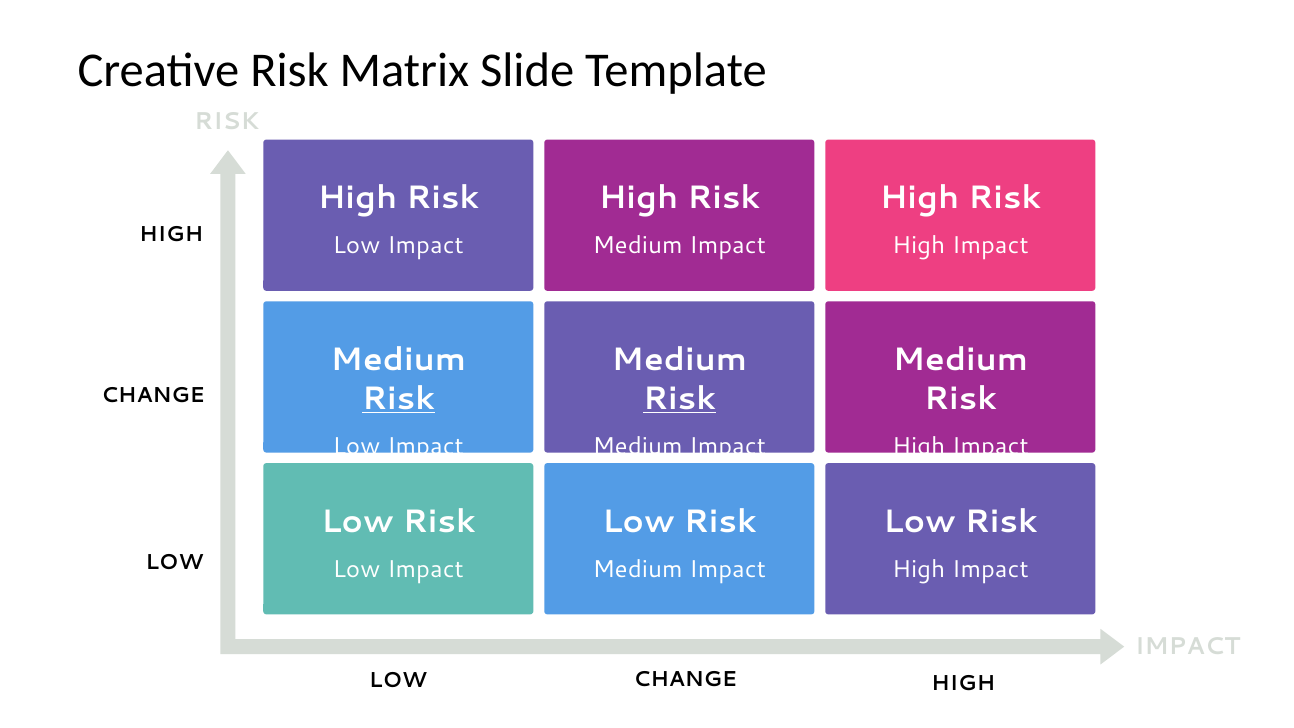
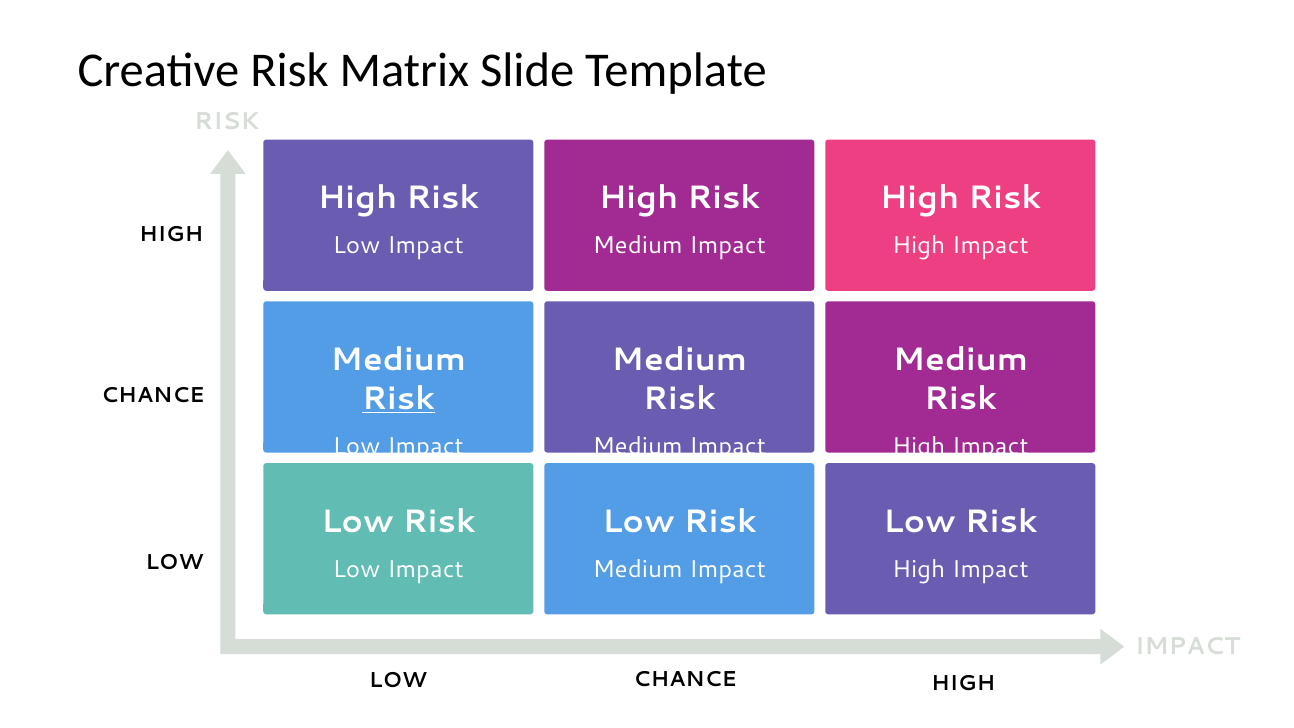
Risk underline: present -> none (679, 399)
CHANGE: CHANGE -> CHANCE (153, 395)
CHANGE: CHANGE -> CHANCE (685, 679)
